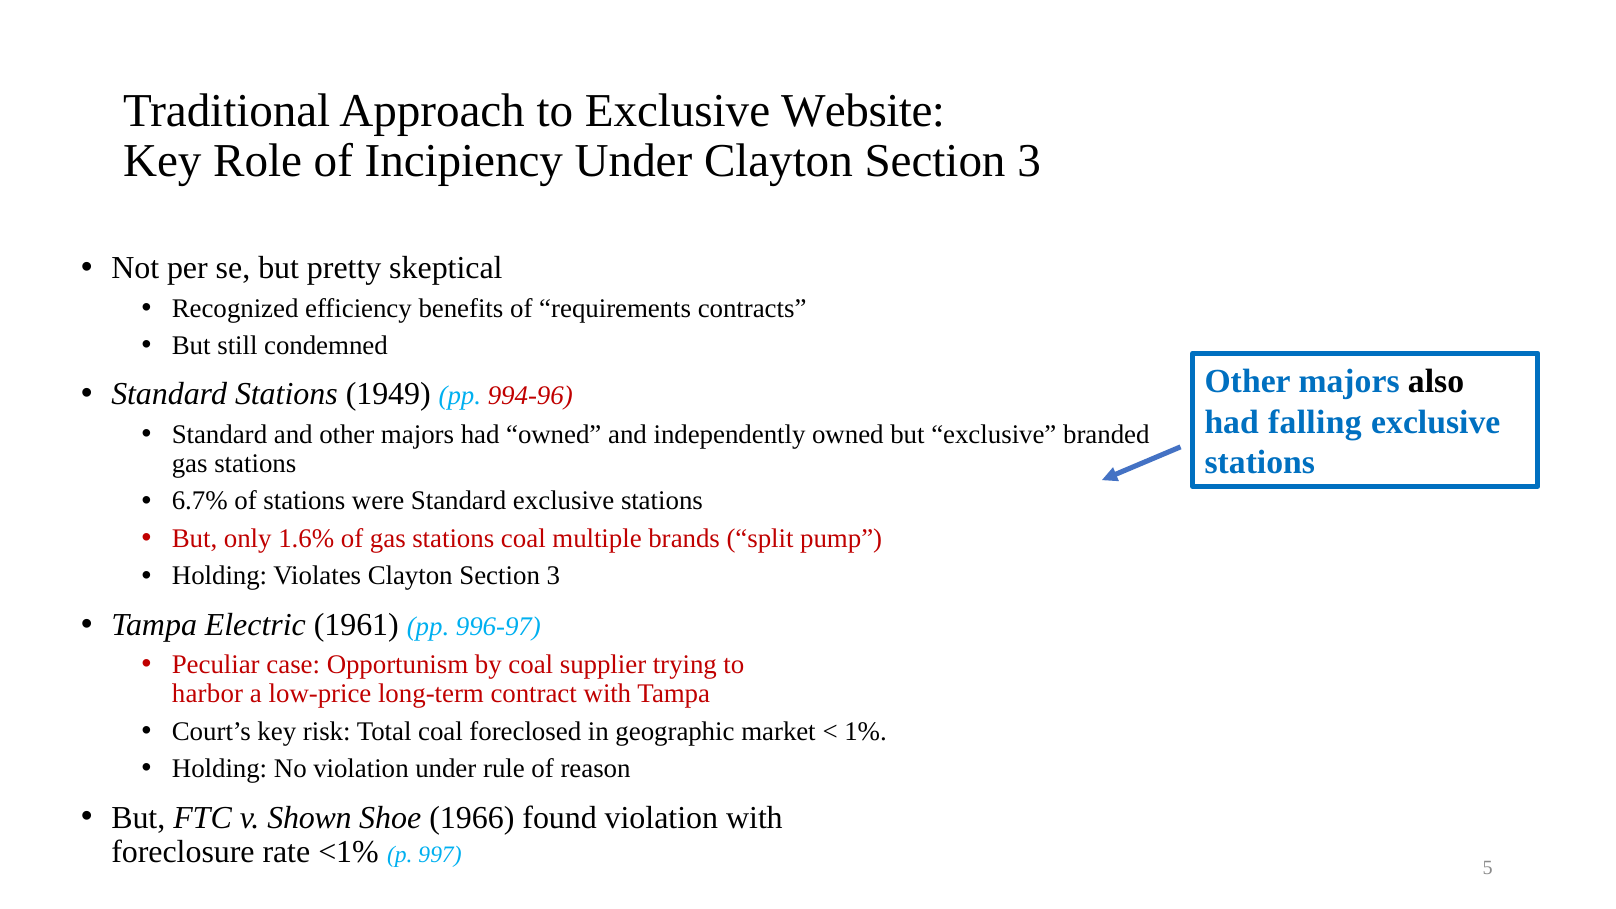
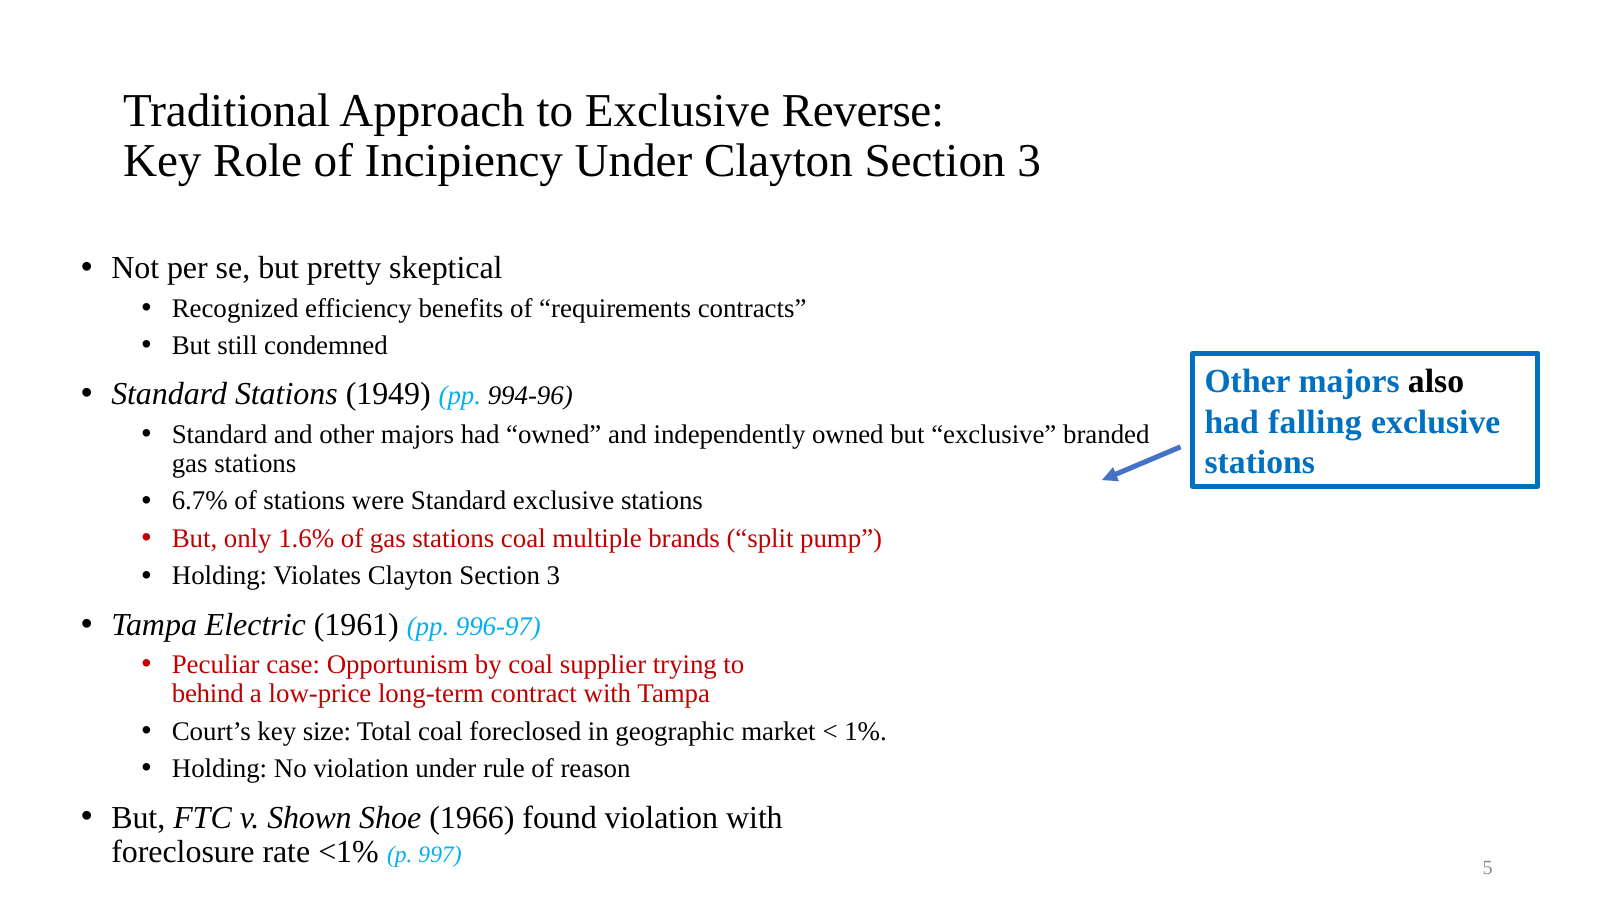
Website: Website -> Reverse (863, 110)
994-96 colour: red -> black (530, 396)
harbor: harbor -> behind (208, 694)
risk: risk -> size (327, 731)
